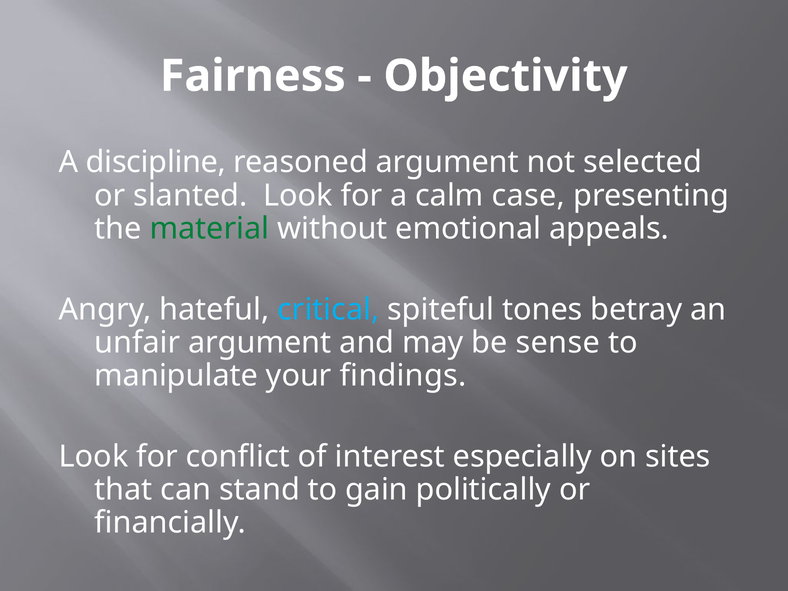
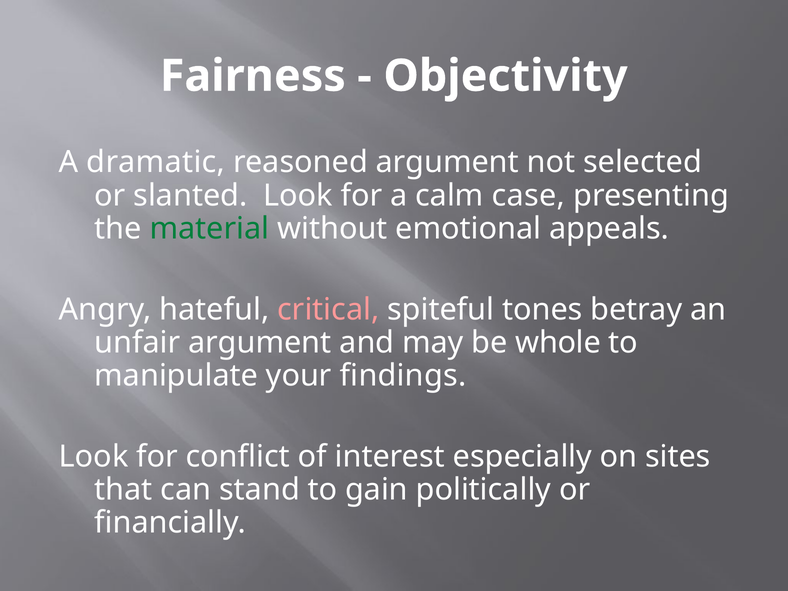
discipline: discipline -> dramatic (156, 162)
critical colour: light blue -> pink (328, 309)
sense: sense -> whole (558, 343)
